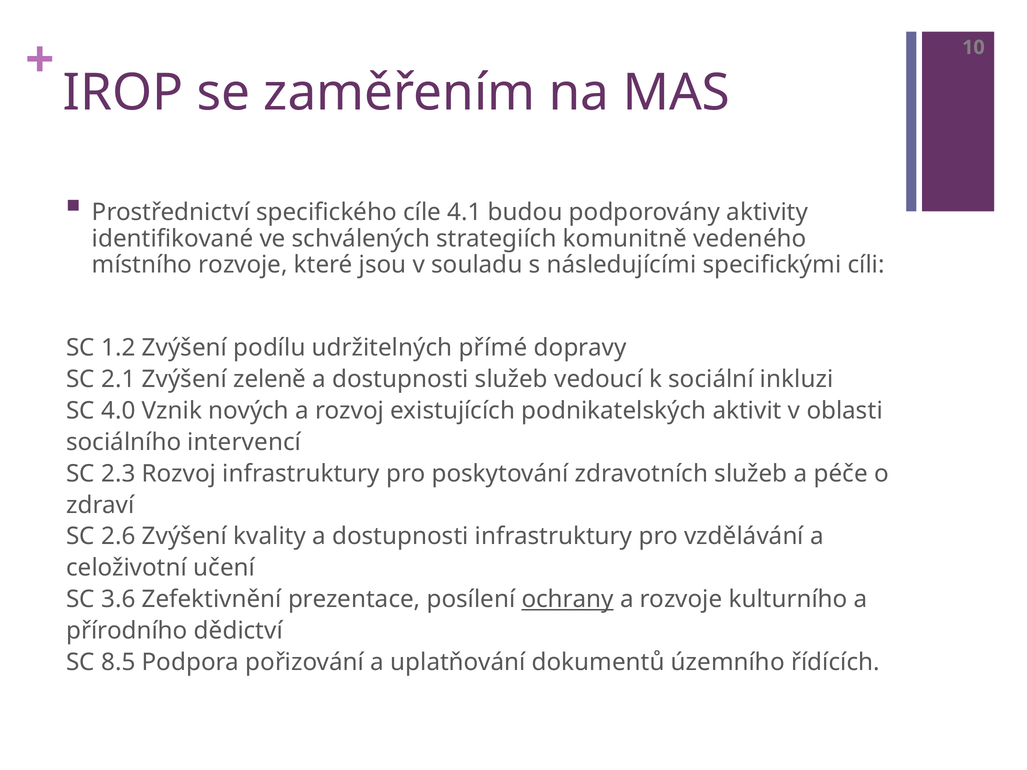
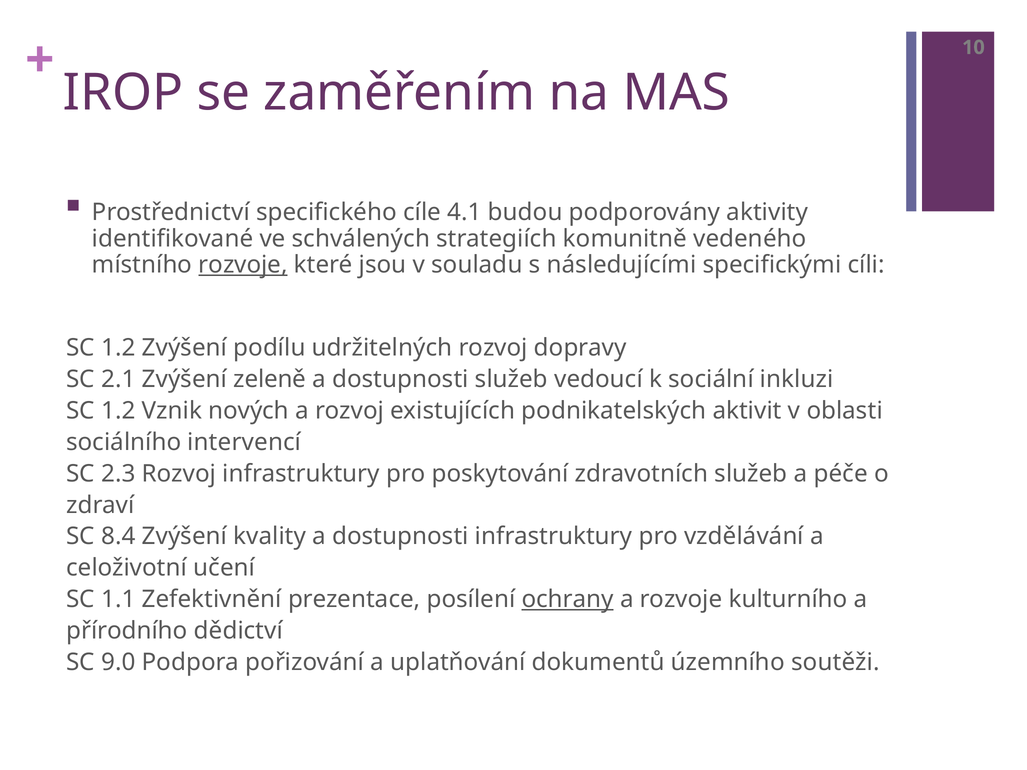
rozvoje underline: none -> present (243, 265)
udržitelných přímé: přímé -> rozvoj (493, 348)
4.0: 4.0 -> 1.2 (118, 411)
2.6: 2.6 -> 8.4 (118, 537)
3.6: 3.6 -> 1.1 (118, 599)
8.5: 8.5 -> 9.0 (118, 662)
řídících: řídících -> soutěži (835, 662)
